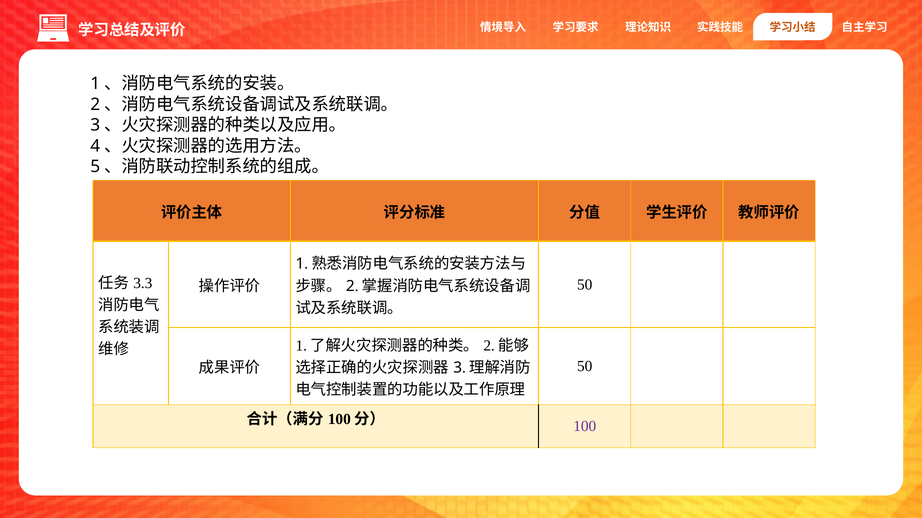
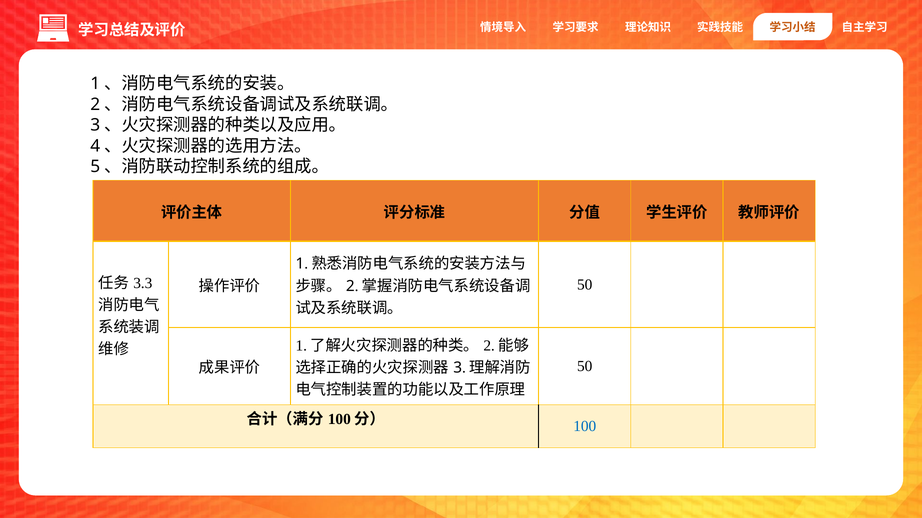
100 colour: purple -> blue (585, 427)
